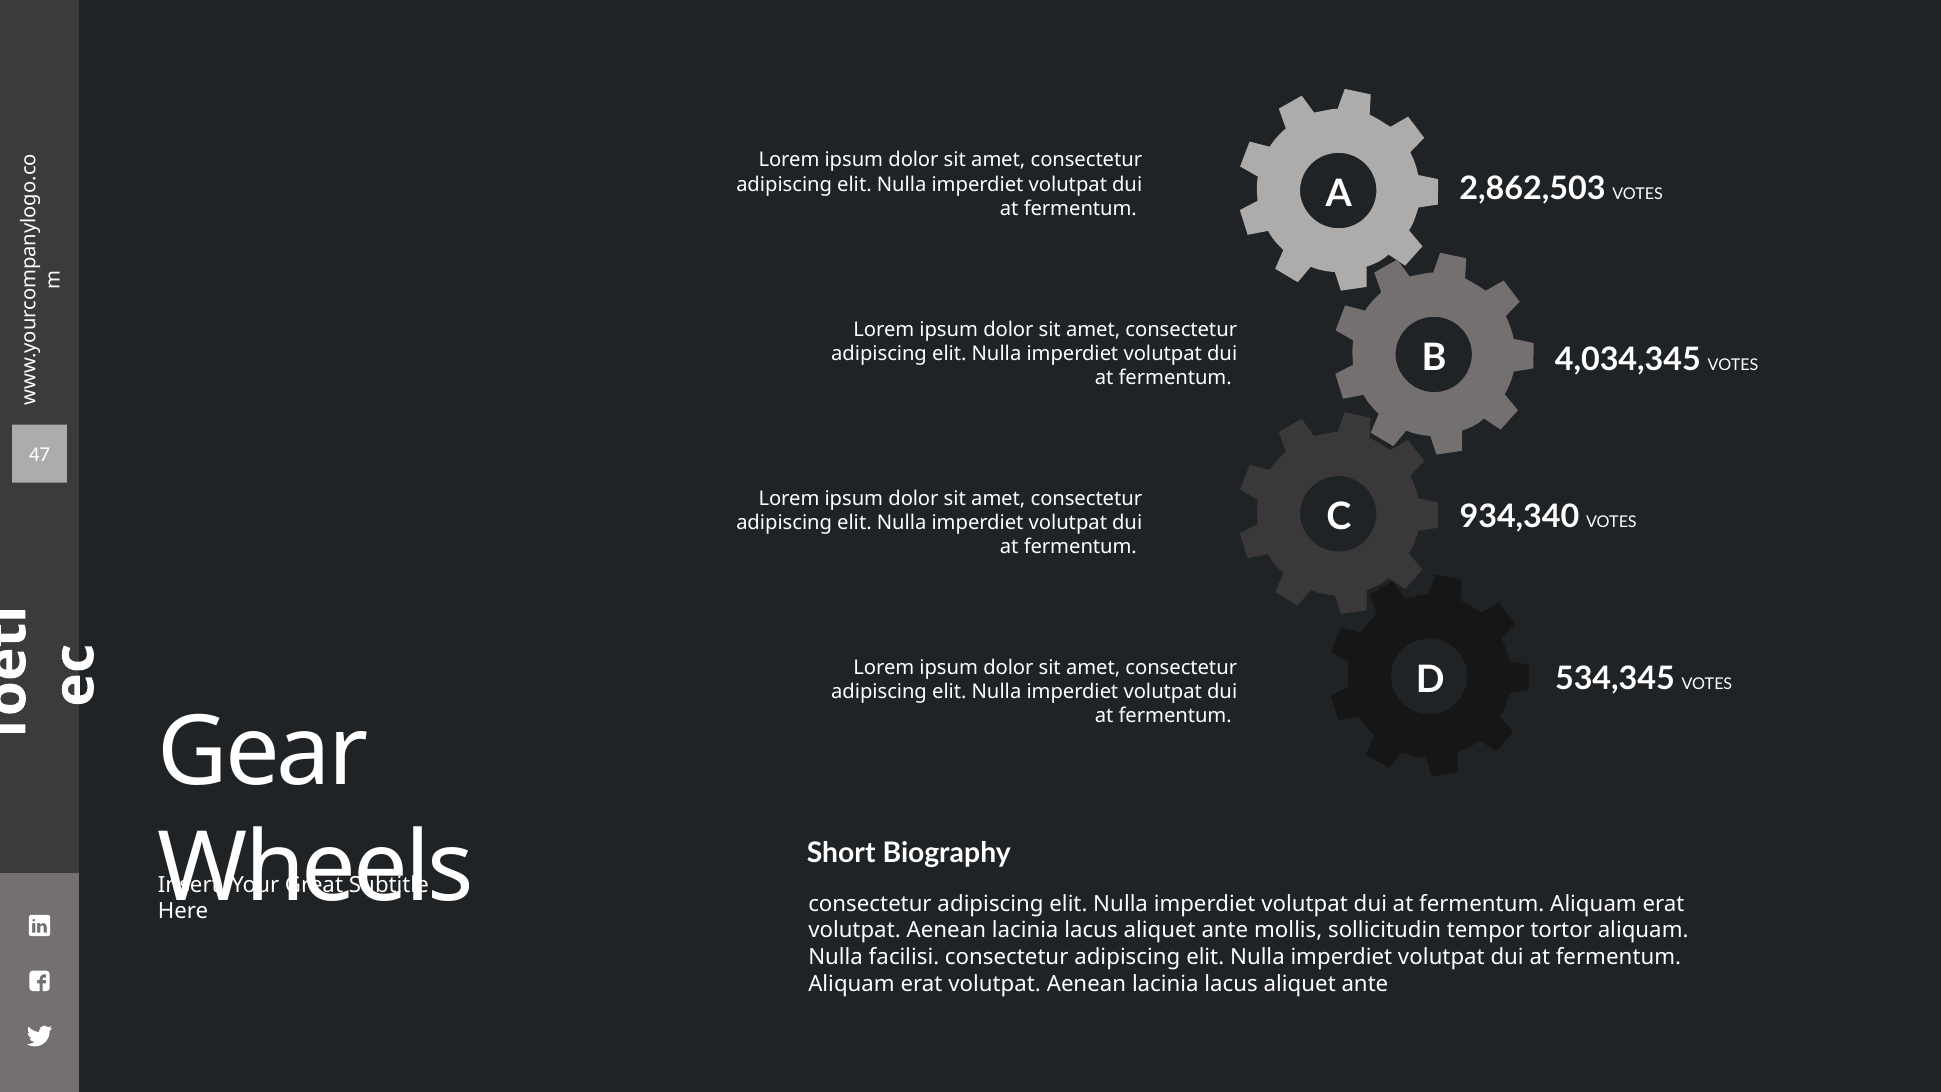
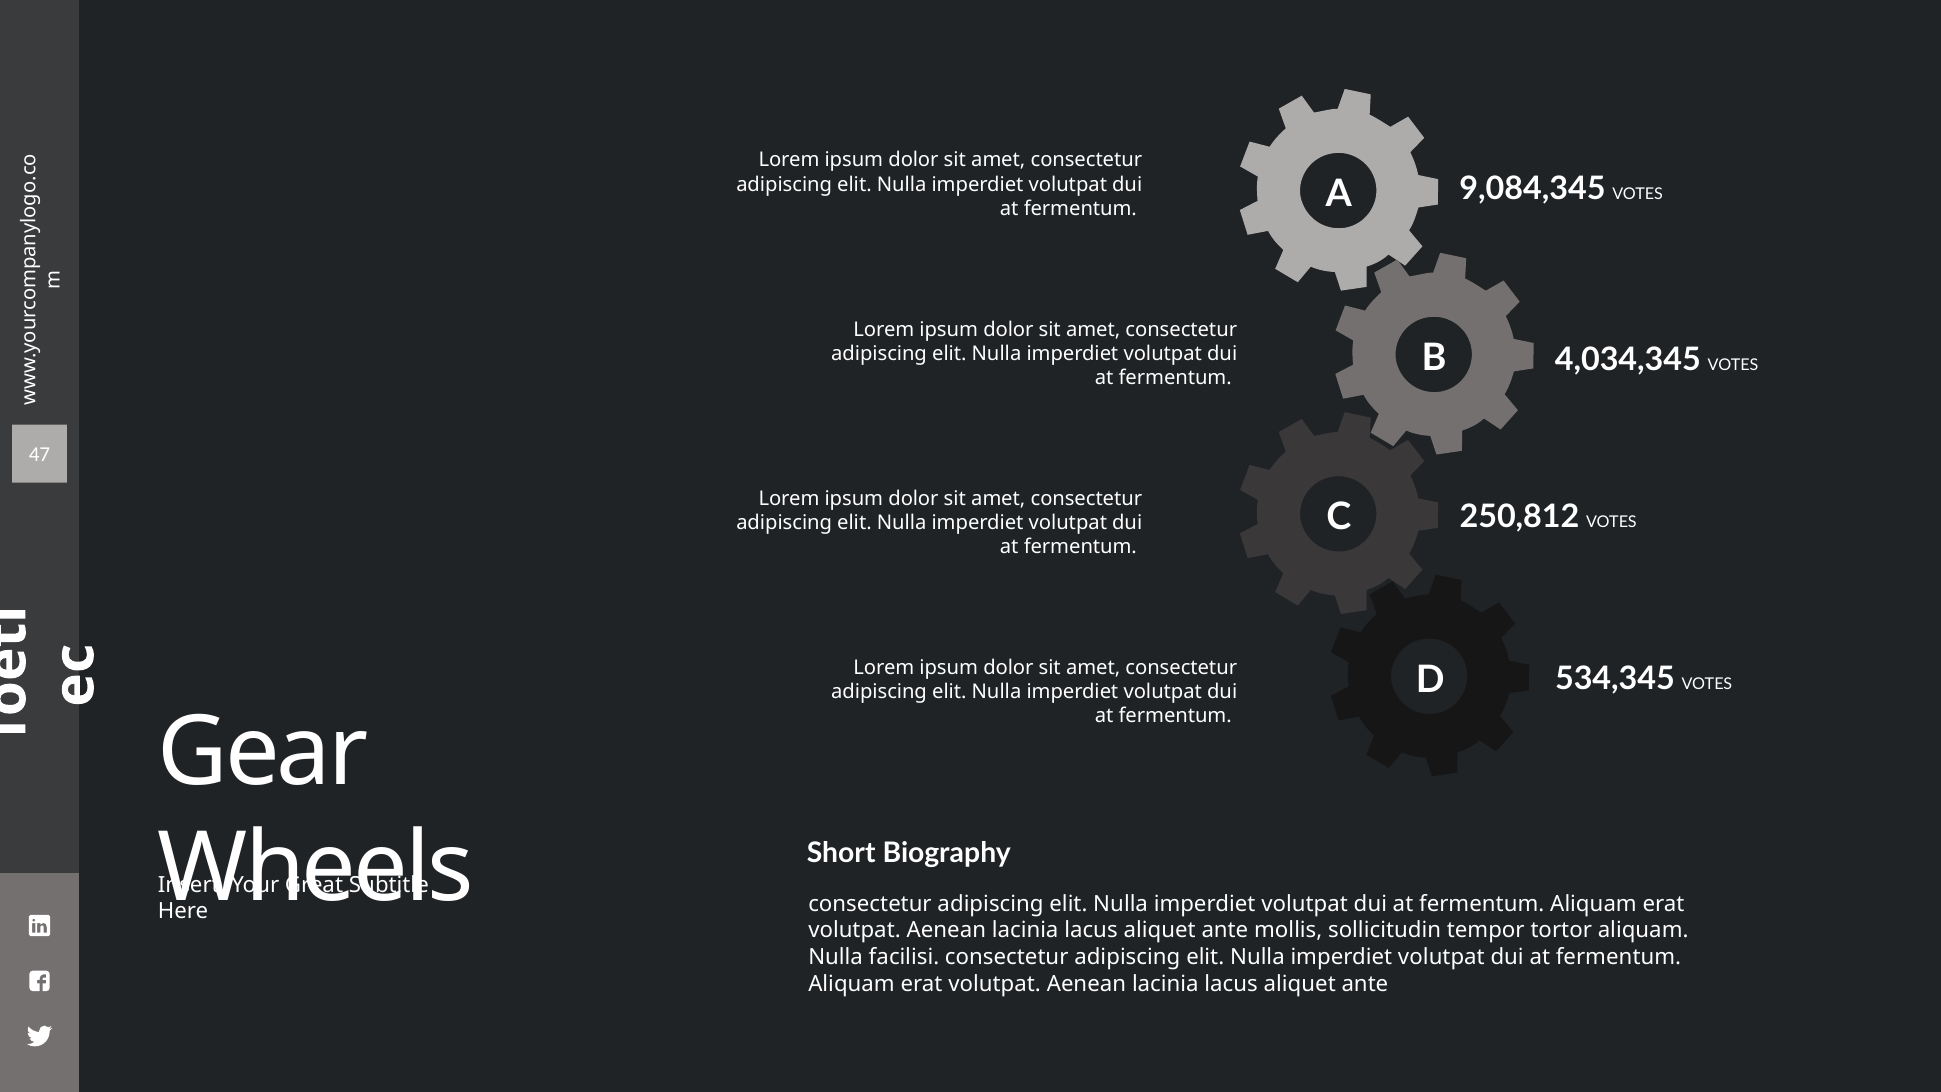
2,862,503: 2,862,503 -> 9,084,345 (1532, 188)
934,340: 934,340 -> 250,812 (1519, 517)
